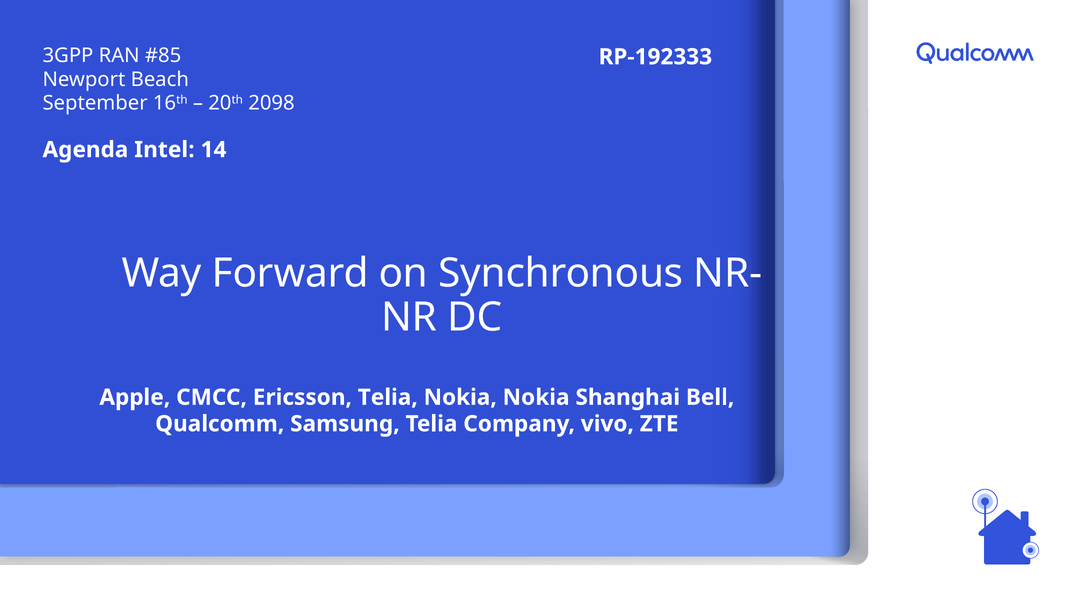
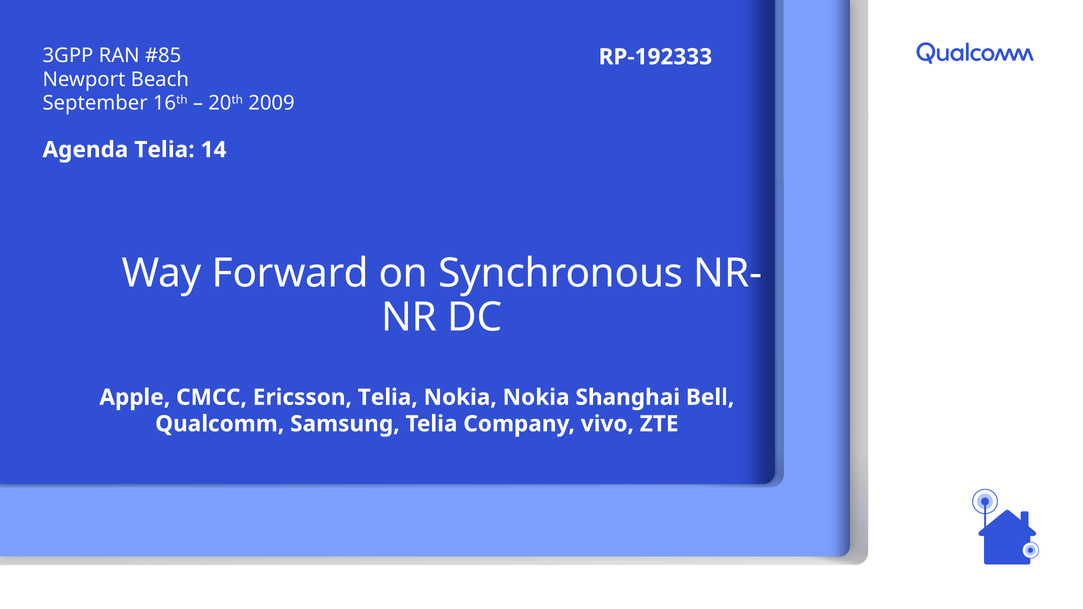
2098: 2098 -> 2009 (272, 103)
Agenda Intel: Intel -> Telia (164, 150)
